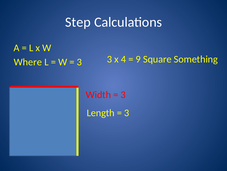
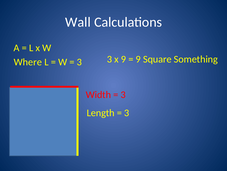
Step: Step -> Wall (78, 22)
x 4: 4 -> 9 (124, 59)
